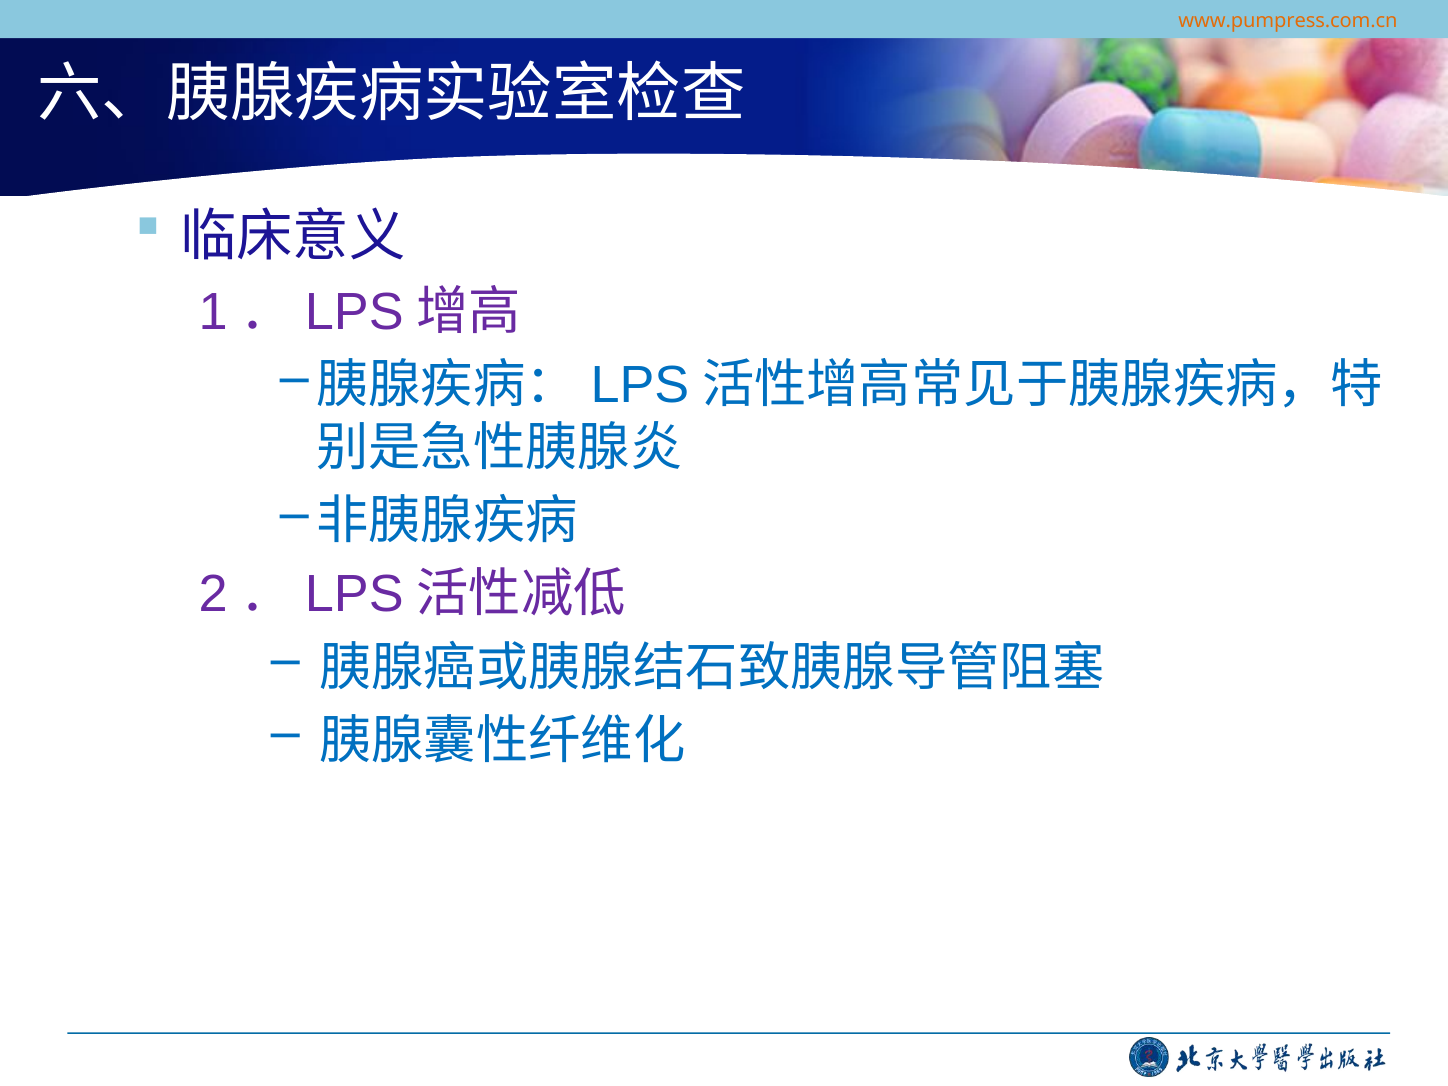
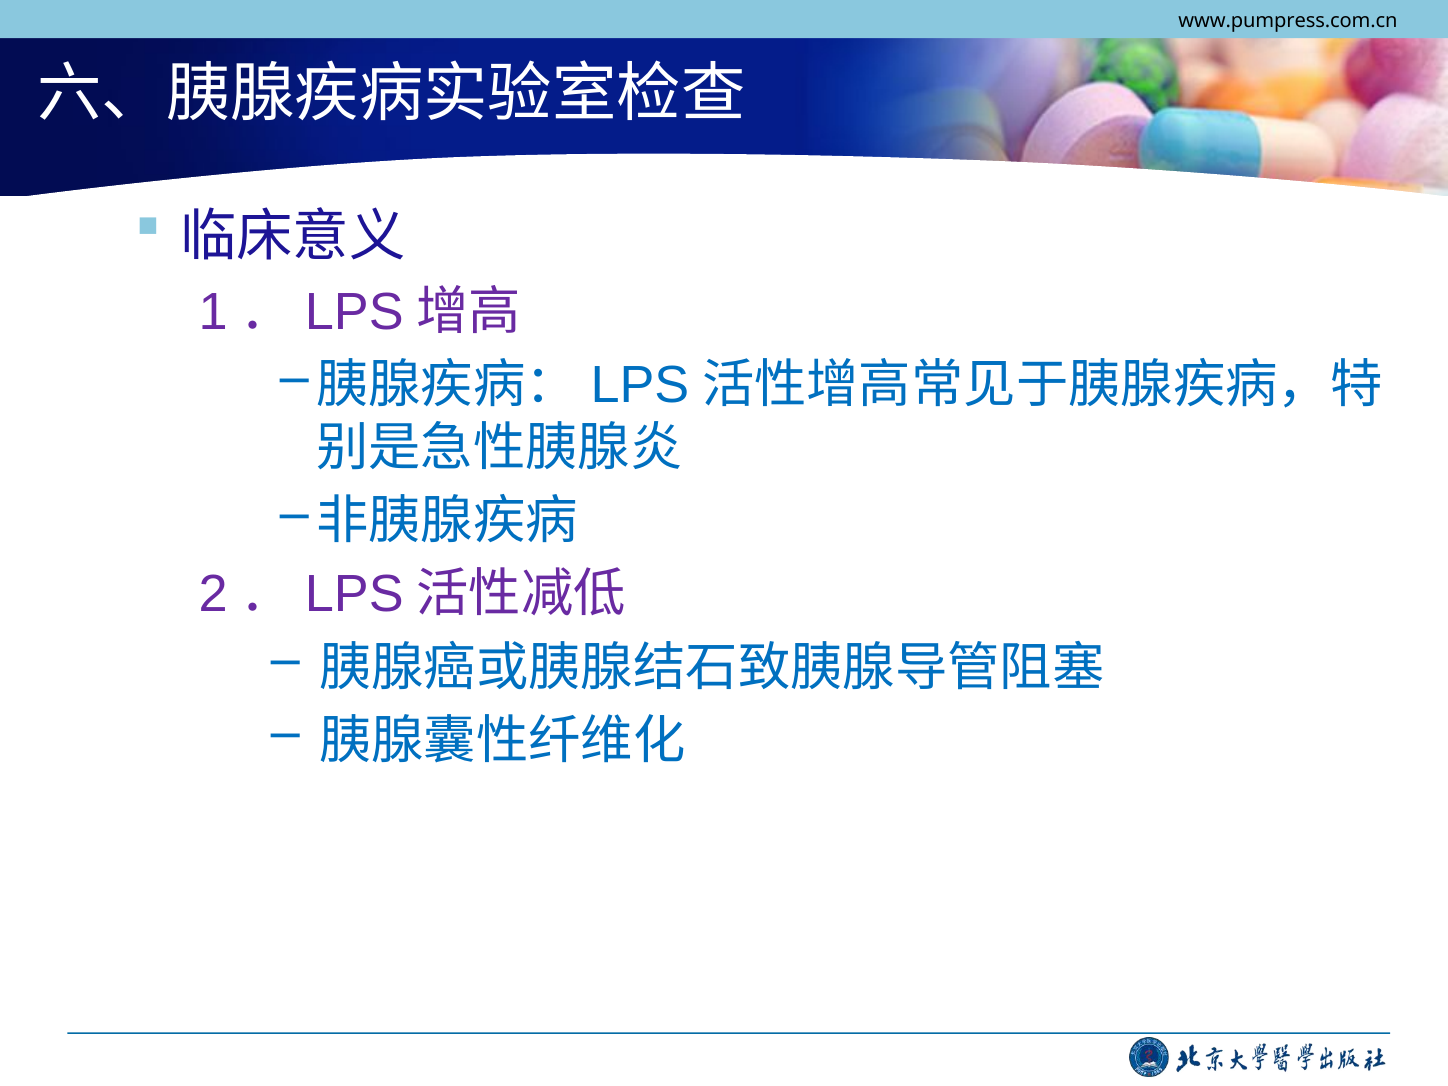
www.pumpress.com.cn colour: orange -> black (1288, 21)
